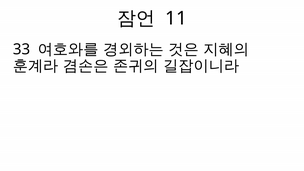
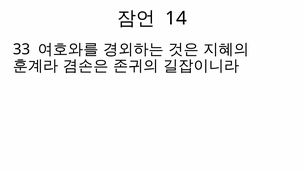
11: 11 -> 14 (176, 18)
